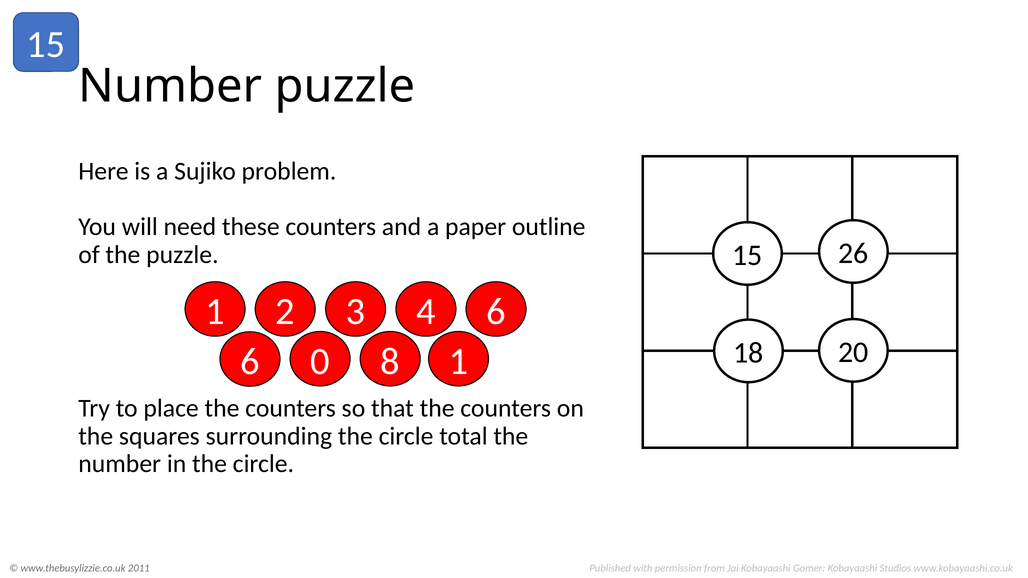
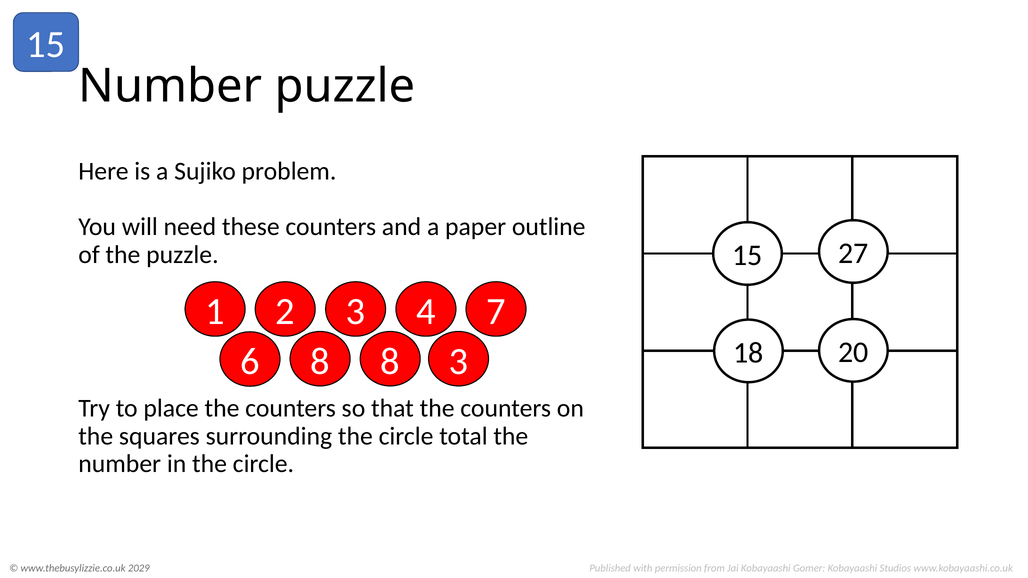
26: 26 -> 27 (853, 254)
2 6: 6 -> 7 (496, 312)
6 0: 0 -> 8 (320, 362)
8 1: 1 -> 3 (459, 362)
2011: 2011 -> 2029 (139, 569)
